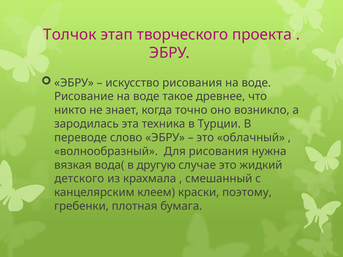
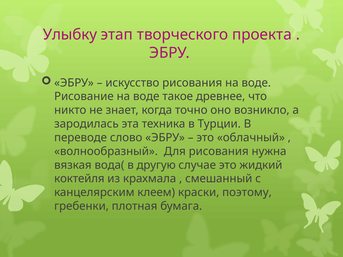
Толчок: Толчок -> Улыбку (70, 35)
детского: детского -> коктейля (79, 179)
